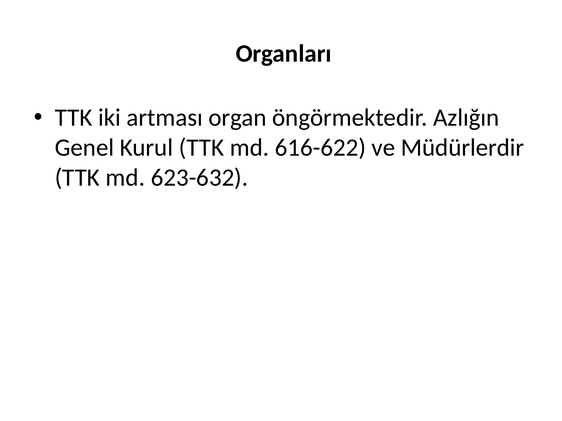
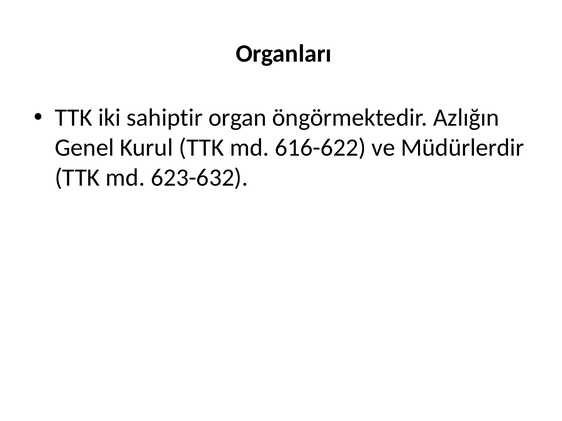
artması: artması -> sahiptir (165, 118)
